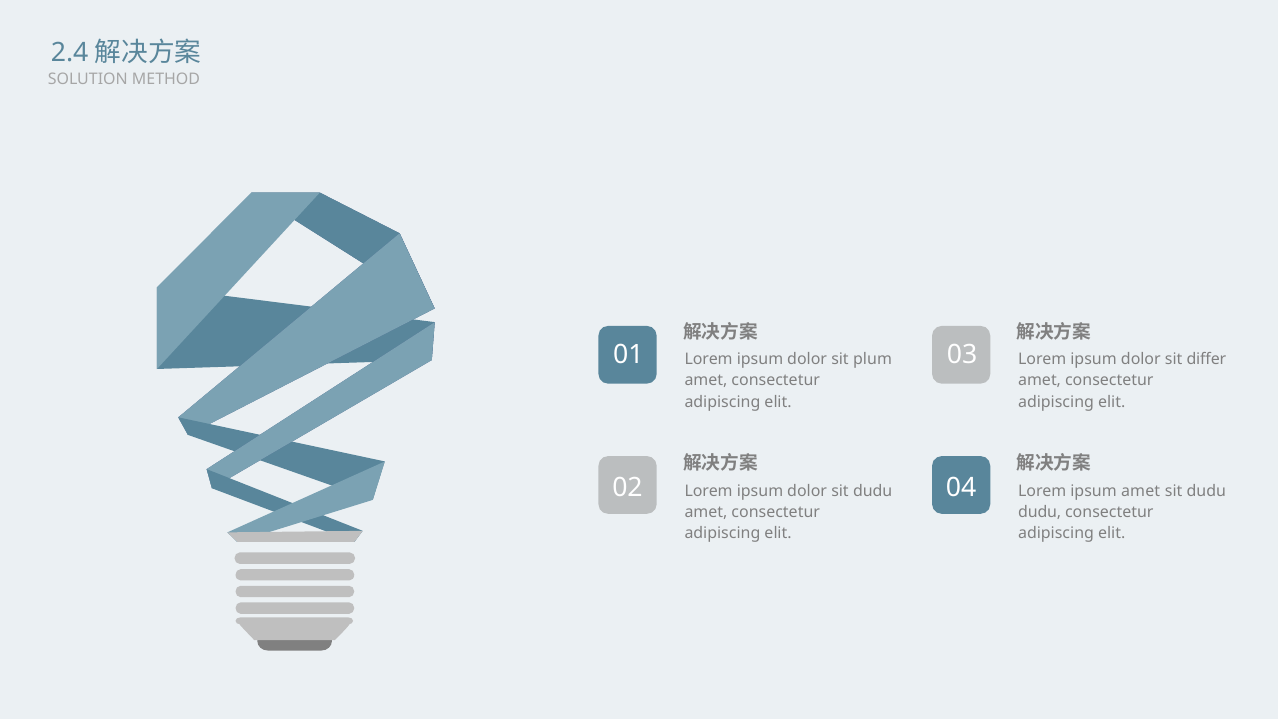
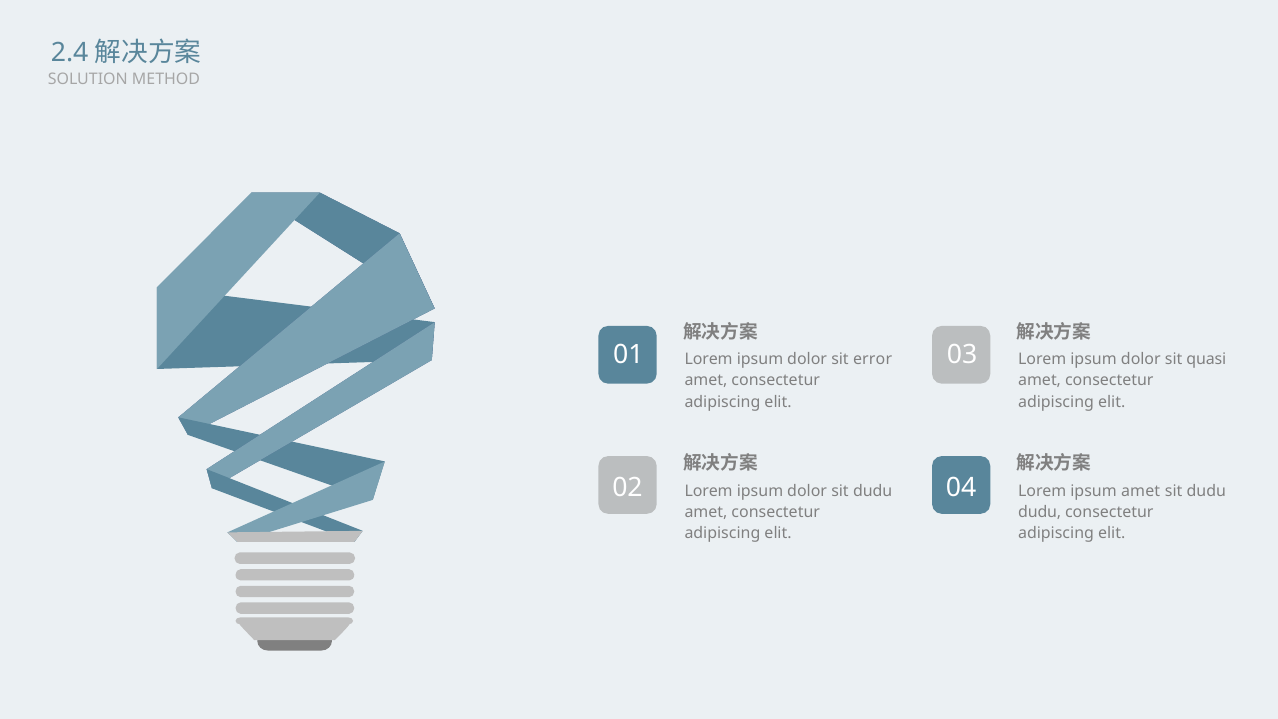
plum: plum -> error (873, 360)
differ: differ -> quasi (1206, 360)
